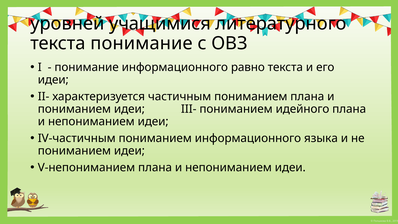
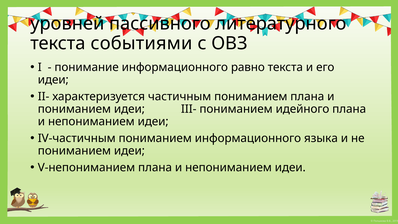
учащимися: учащимися -> пассивного (160, 24)
текста понимание: понимание -> событиями (142, 43)
